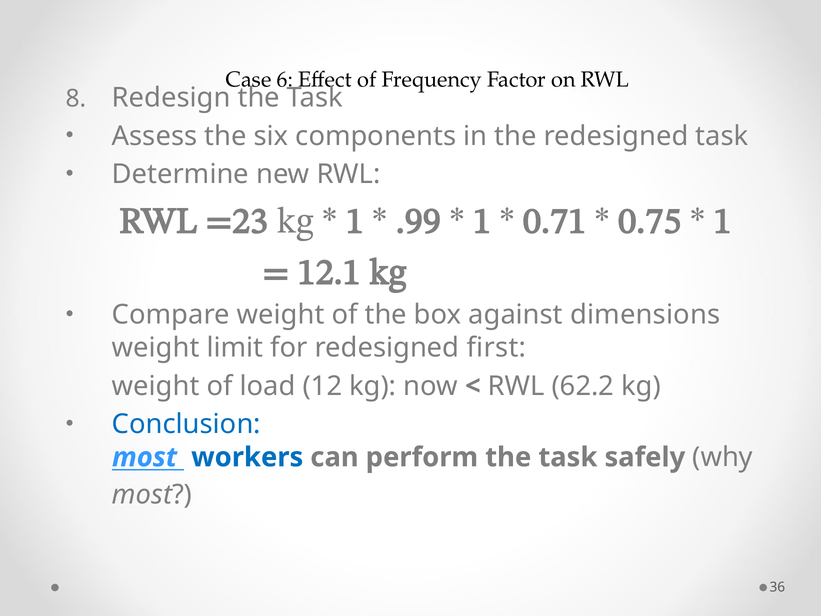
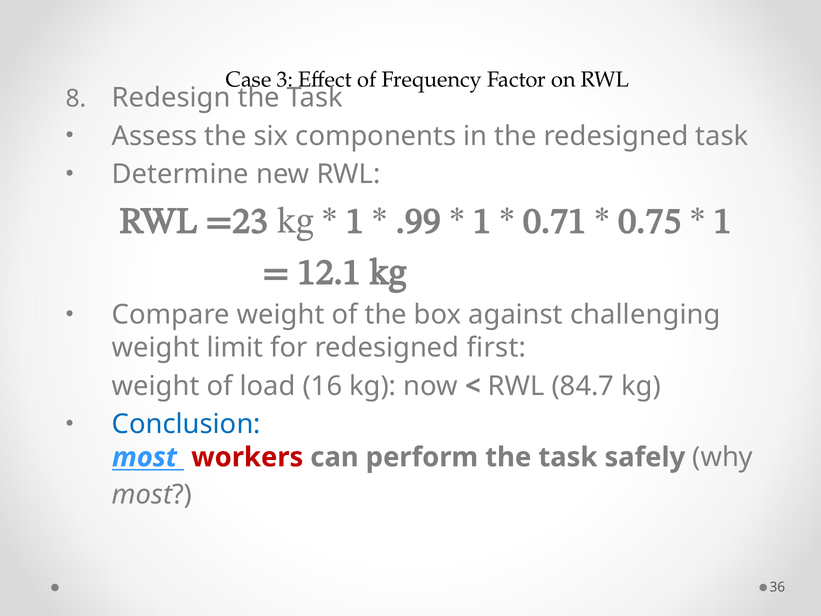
6: 6 -> 3 (285, 80)
dimensions: dimensions -> challenging (645, 315)
12: 12 -> 16 (322, 386)
62.2: 62.2 -> 84.7 (583, 386)
workers colour: blue -> red (247, 457)
